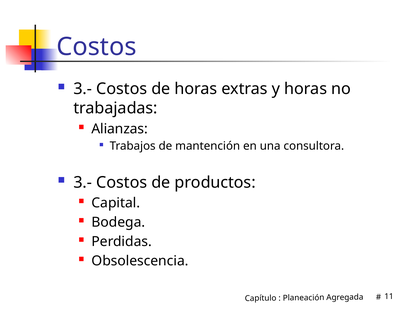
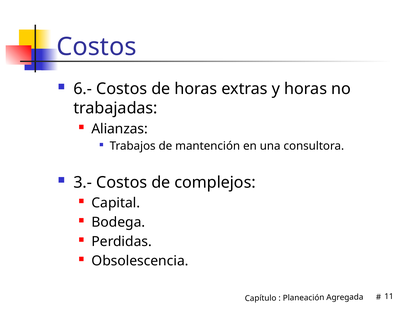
3.-: 3.- -> 6.- (83, 89)
productos: productos -> complejos (215, 183)
